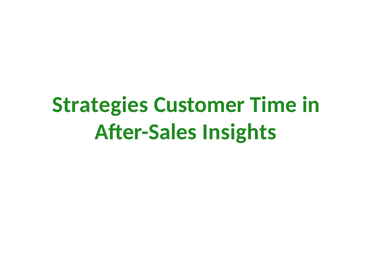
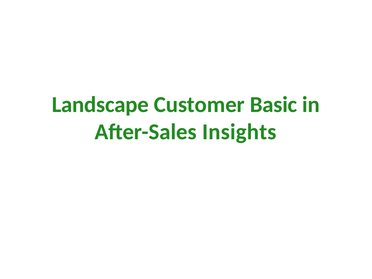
Strategies: Strategies -> Landscape (100, 105)
Time: Time -> Basic (274, 105)
